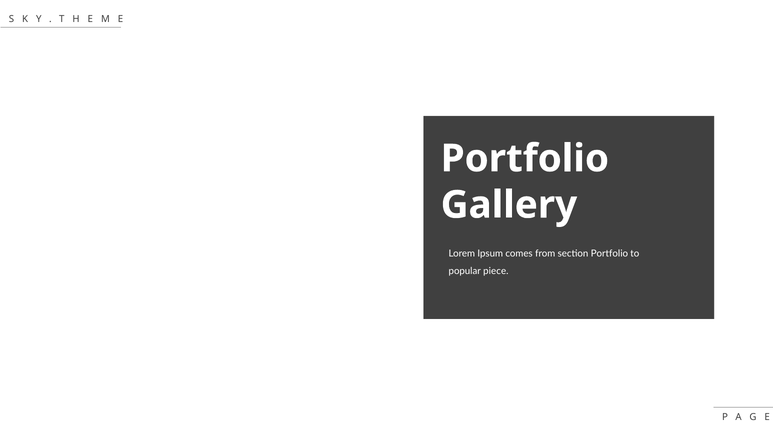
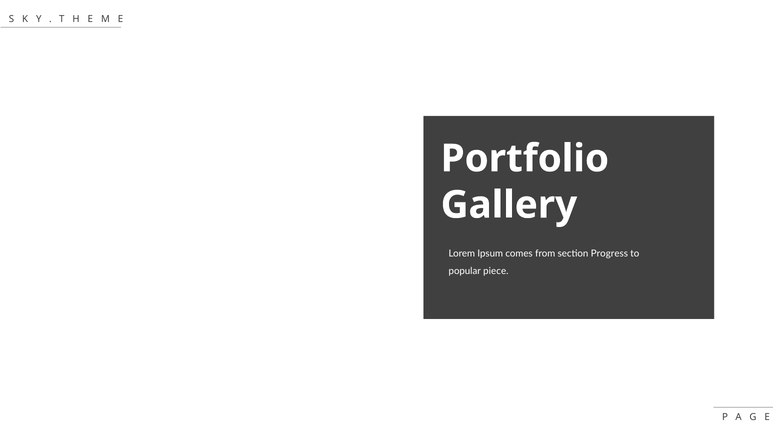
section Portfolio: Portfolio -> Progress (609, 254)
